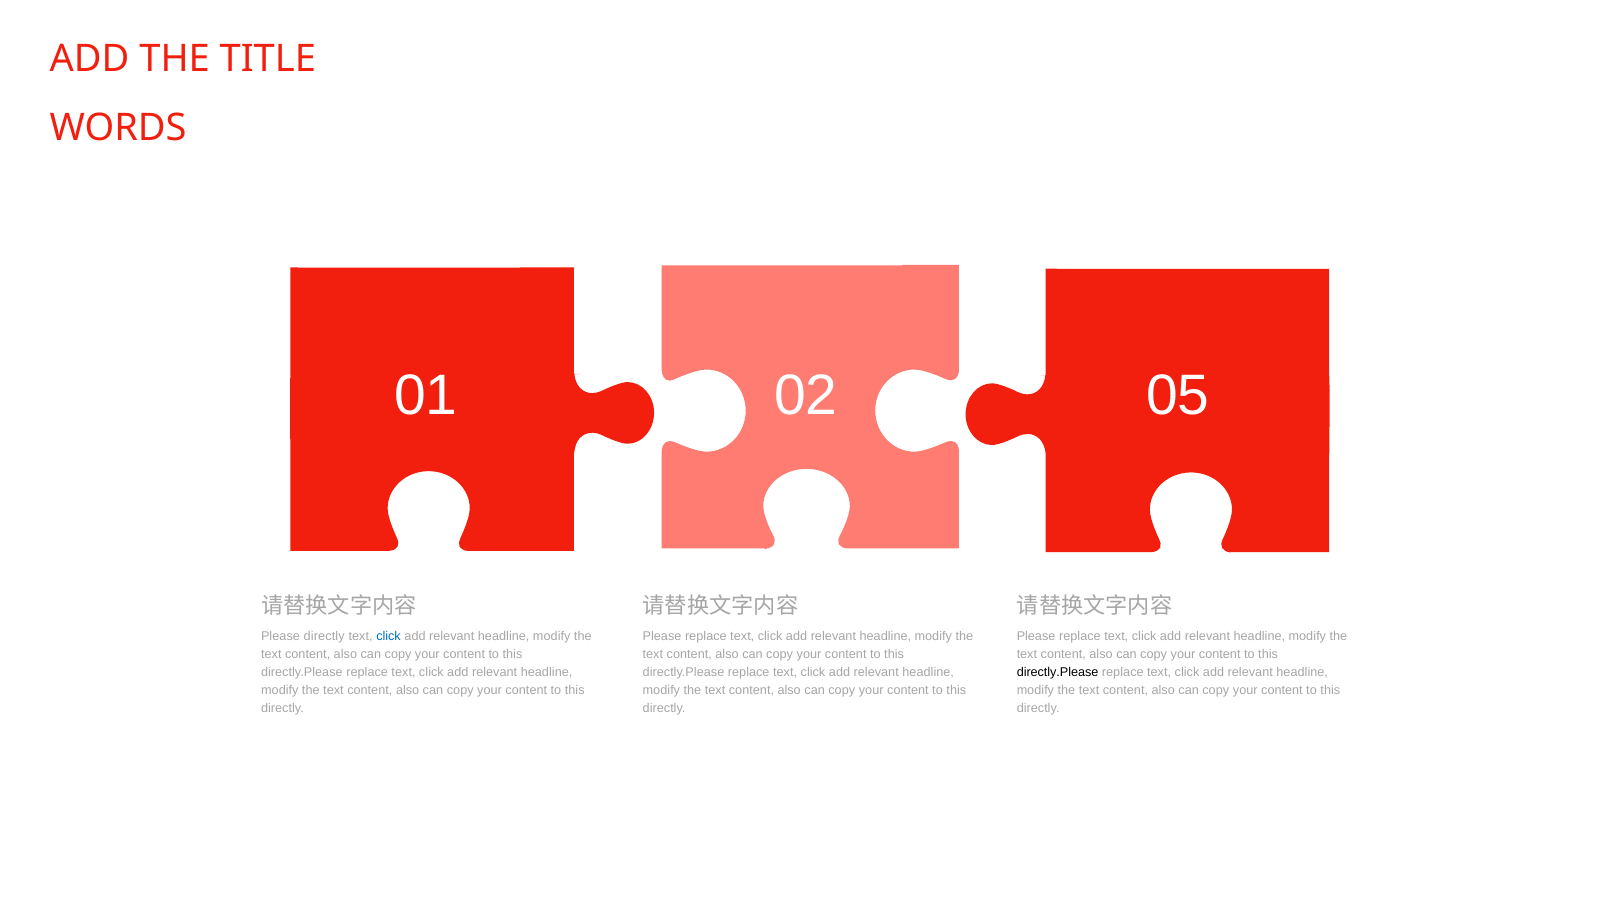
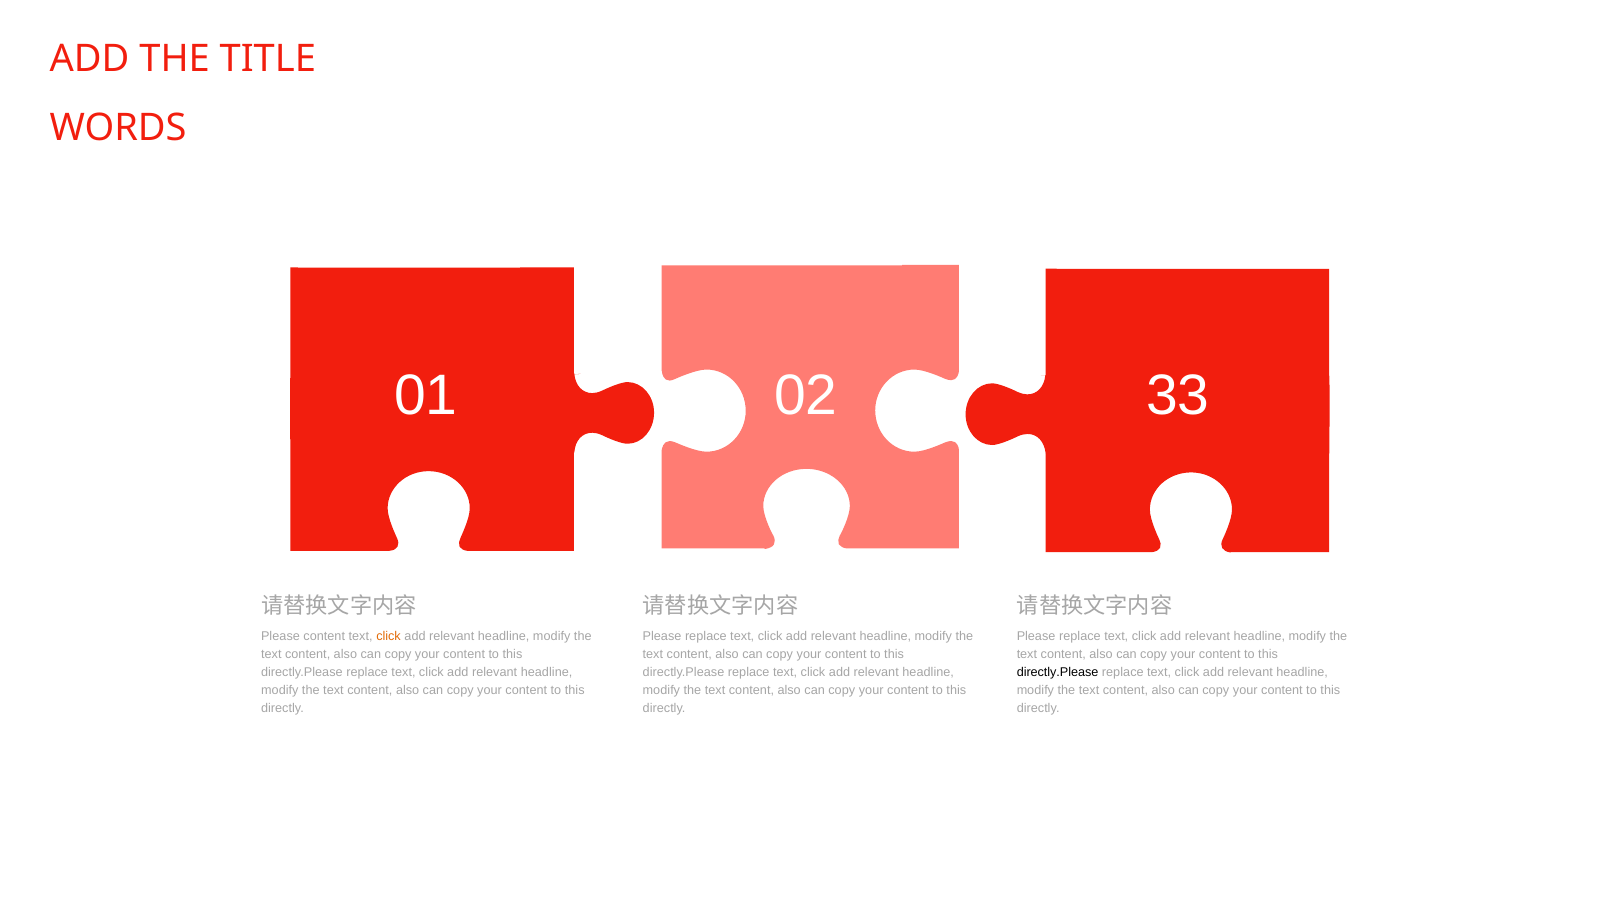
05: 05 -> 33 (1178, 396)
Please directly: directly -> content (324, 636)
click colour: blue -> orange (389, 636)
